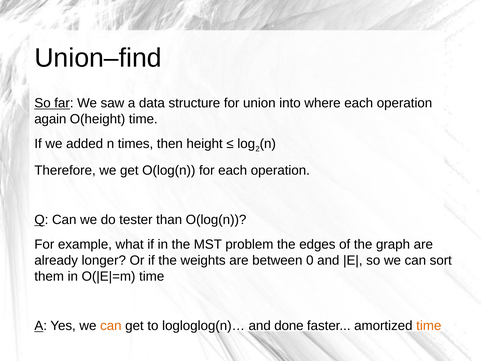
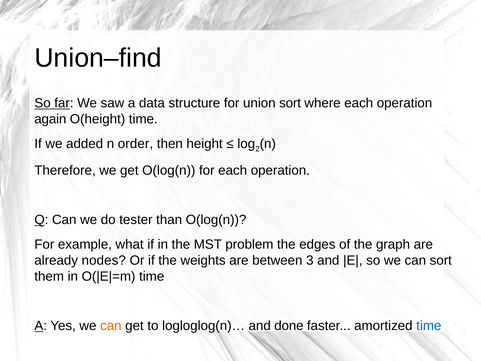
union into: into -> sort (290, 103)
times: times -> order (135, 144)
longer: longer -> nodes (104, 260)
0: 0 -> 3 (310, 260)
time colour: orange -> blue (429, 326)
